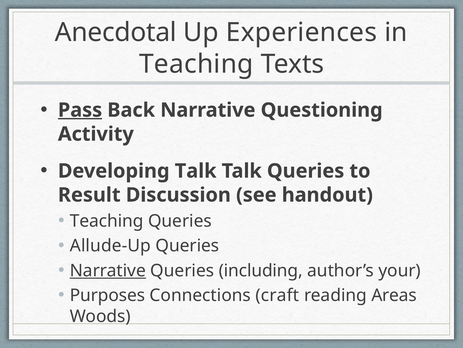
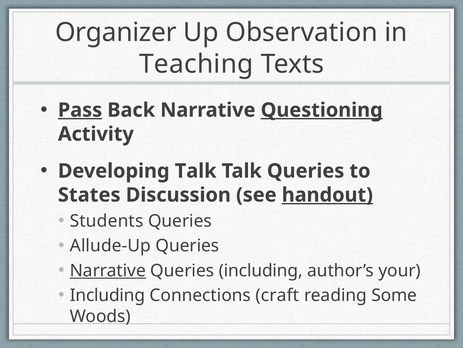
Anecdotal: Anecdotal -> Organizer (116, 32)
Experiences: Experiences -> Observation (302, 32)
Questioning underline: none -> present (322, 110)
Result: Result -> States (89, 195)
handout underline: none -> present (327, 195)
Teaching: Teaching -> Students (107, 221)
Purposes: Purposes -> Including (108, 295)
Areas: Areas -> Some (394, 295)
